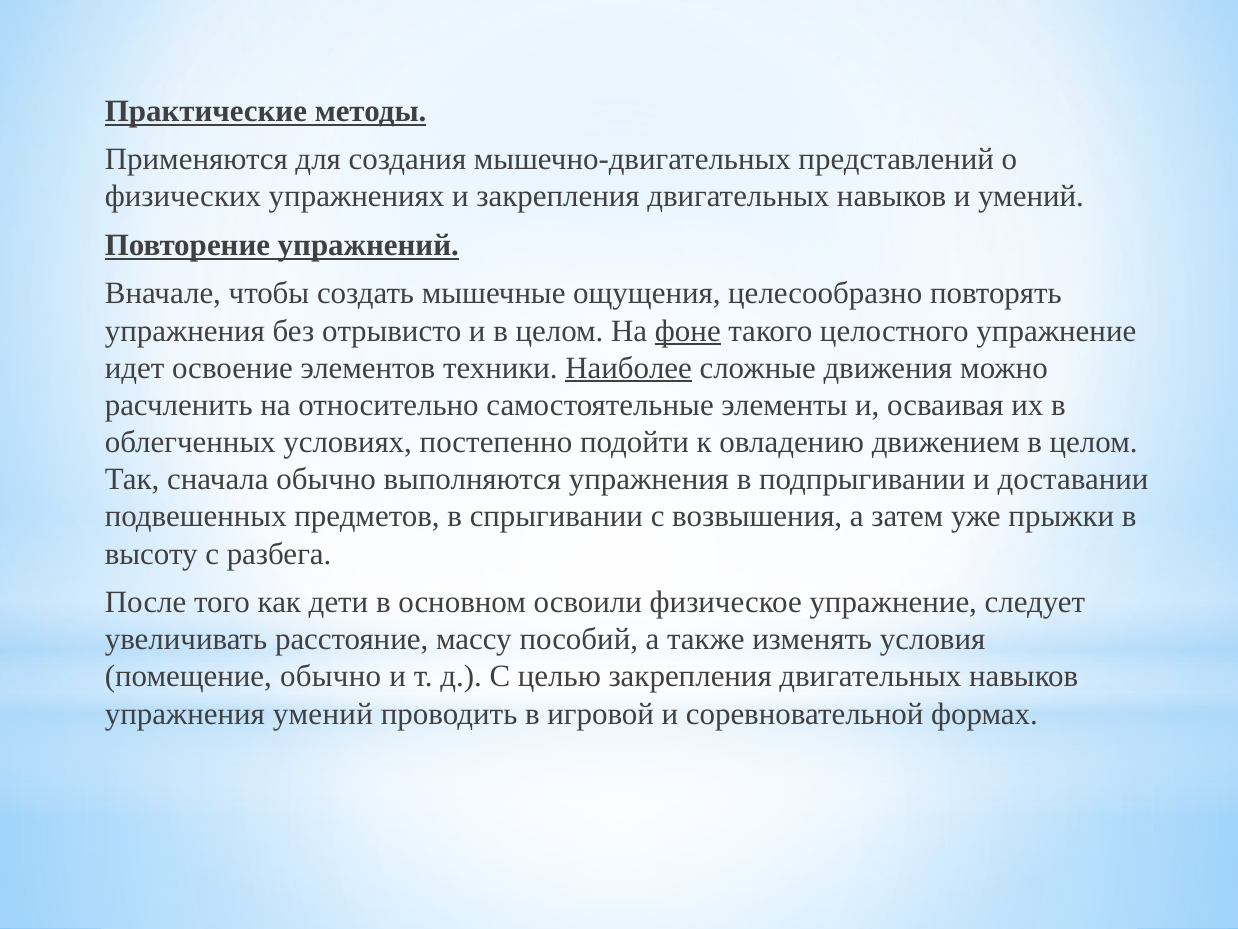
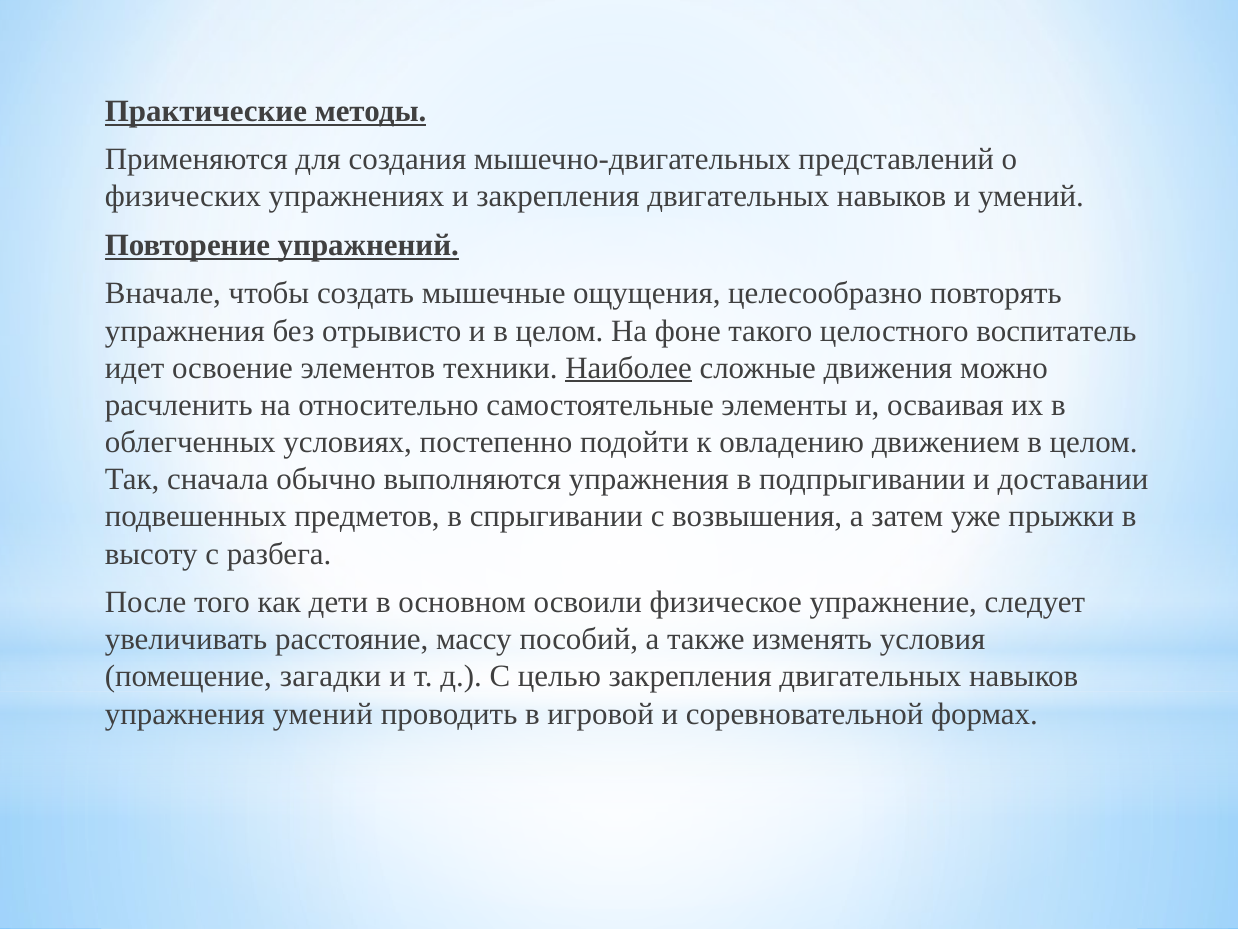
фоне underline: present -> none (688, 331)
целостного упражнение: упражнение -> воспитатель (1056, 331)
помещение обычно: обычно -> загадки (331, 676)
